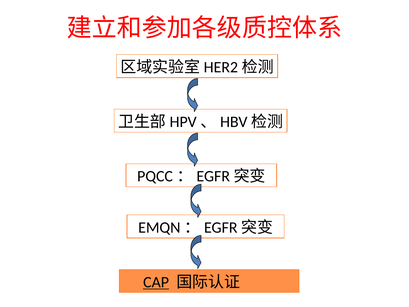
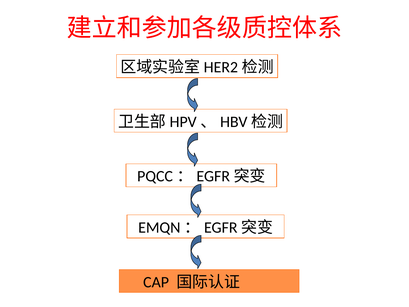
CAP underline: present -> none (156, 282)
